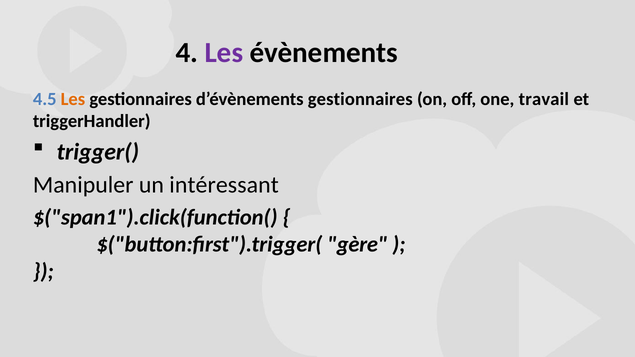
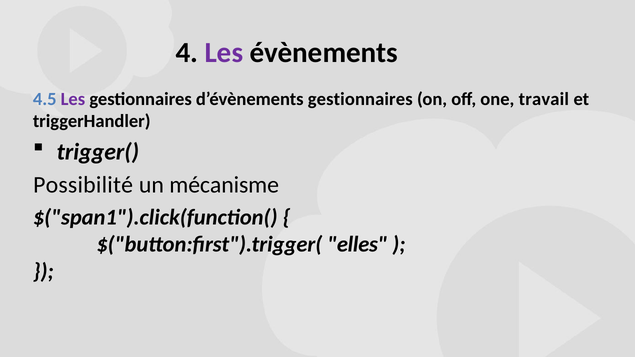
Les colour: orange -> purple (73, 99)
Manipuler: Manipuler -> Possibilité (83, 185)
intéressant: intéressant -> mécanisme (224, 185)
gère: gère -> elles (357, 244)
